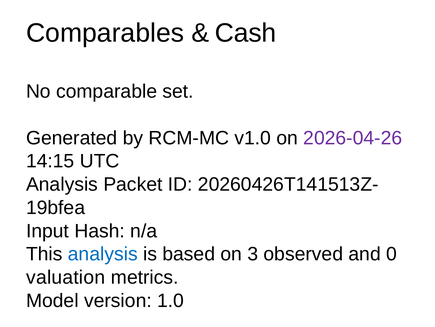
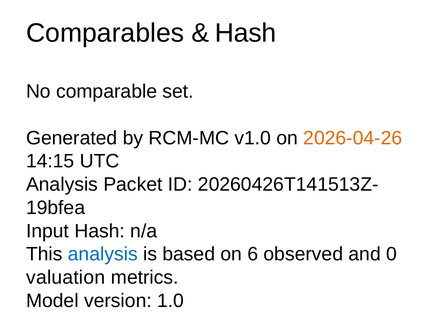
Cash: Cash -> Hash (246, 33)
2026-04-26 colour: purple -> orange (353, 138)
3: 3 -> 6 (253, 254)
